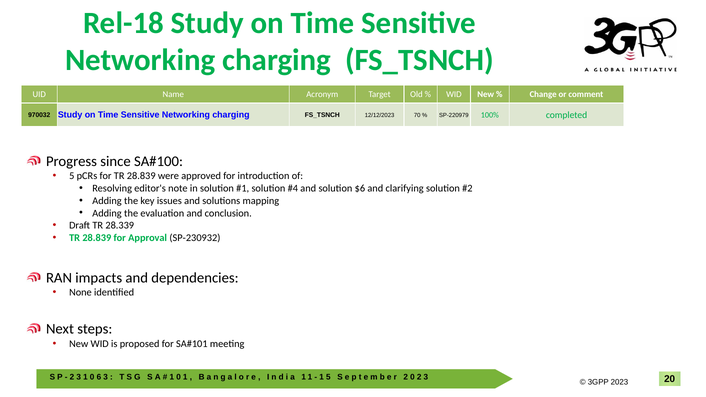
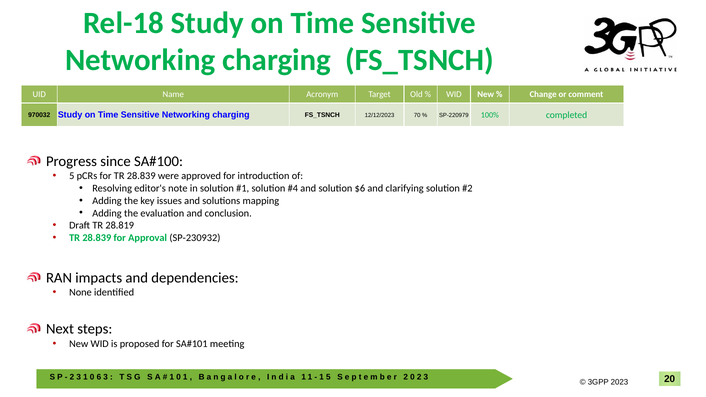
28.339: 28.339 -> 28.819 (120, 226)
